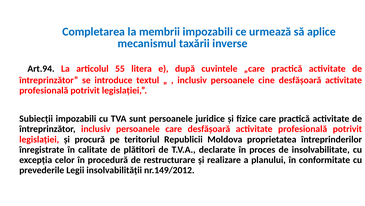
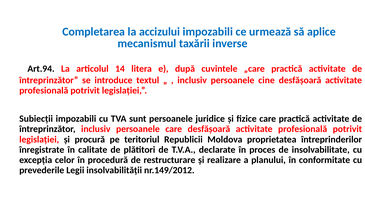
membrii: membrii -> accizului (160, 32)
55: 55 -> 14 (120, 68)
